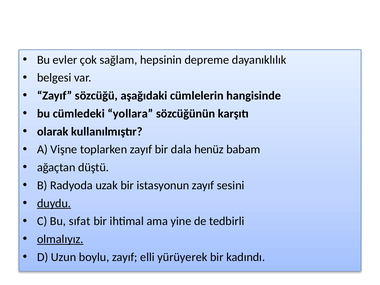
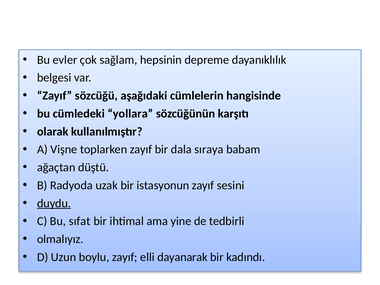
henüz: henüz -> sıraya (209, 149)
olmalıyız underline: present -> none (60, 239)
yürüyerek: yürüyerek -> dayanarak (182, 257)
